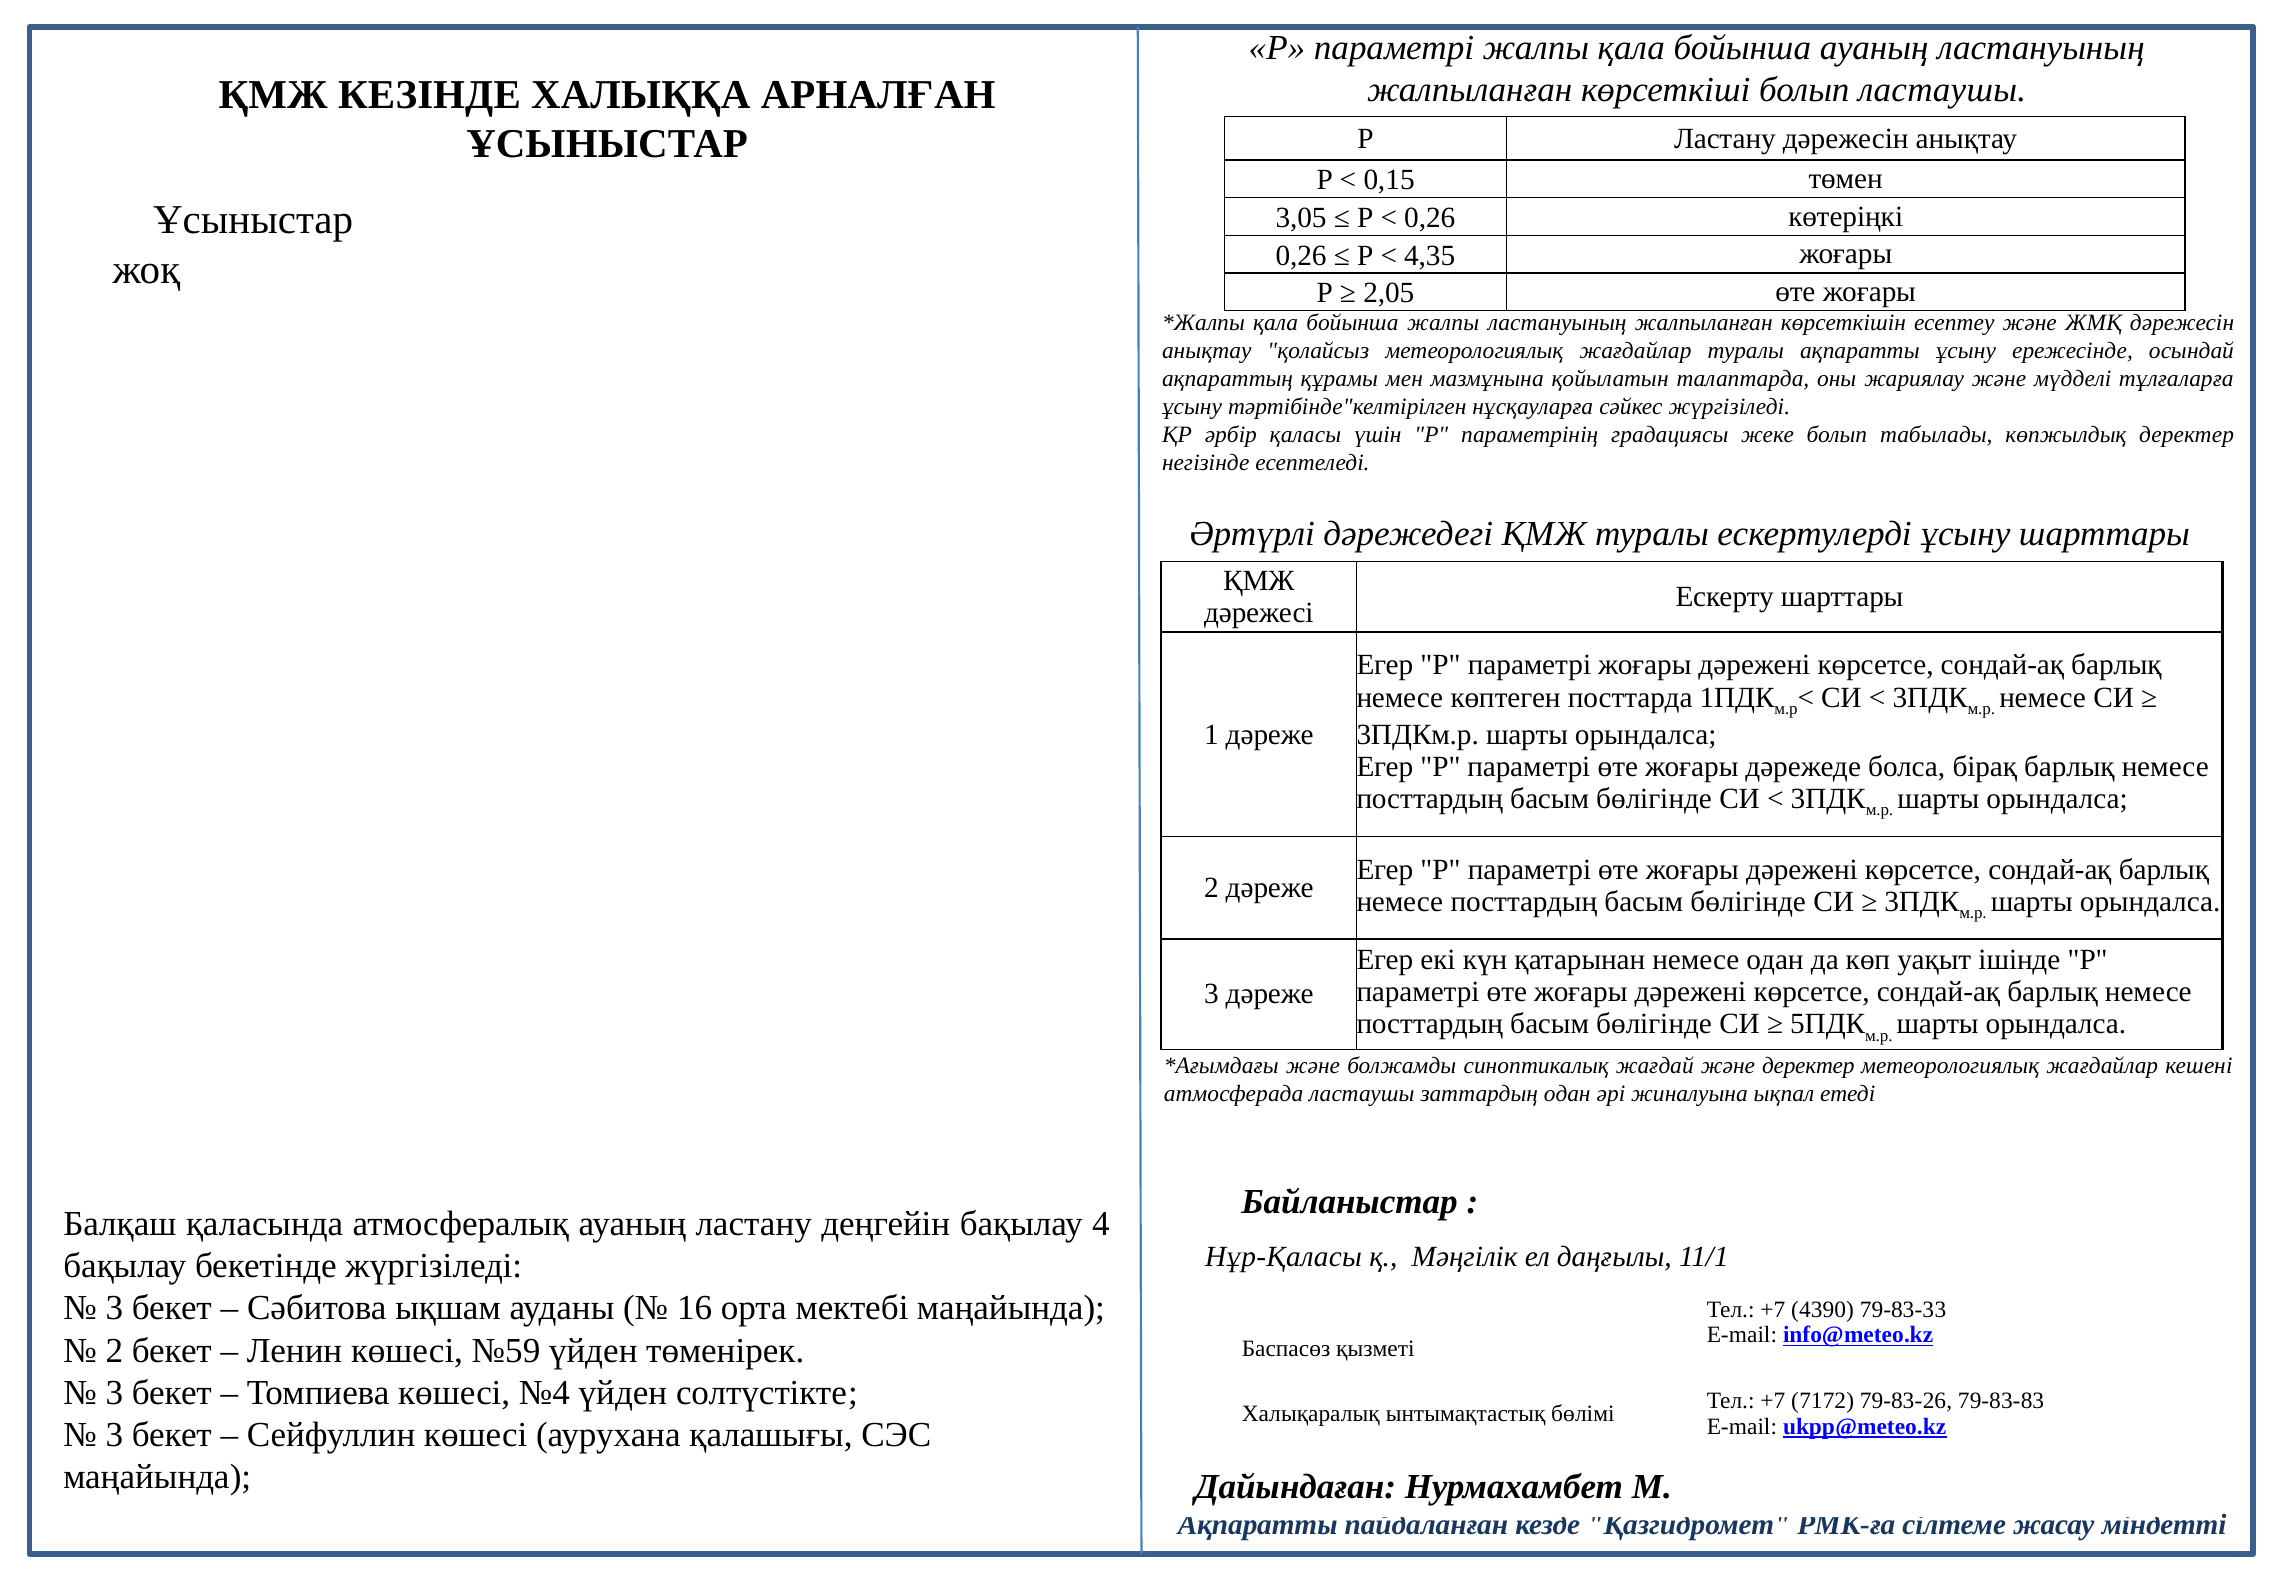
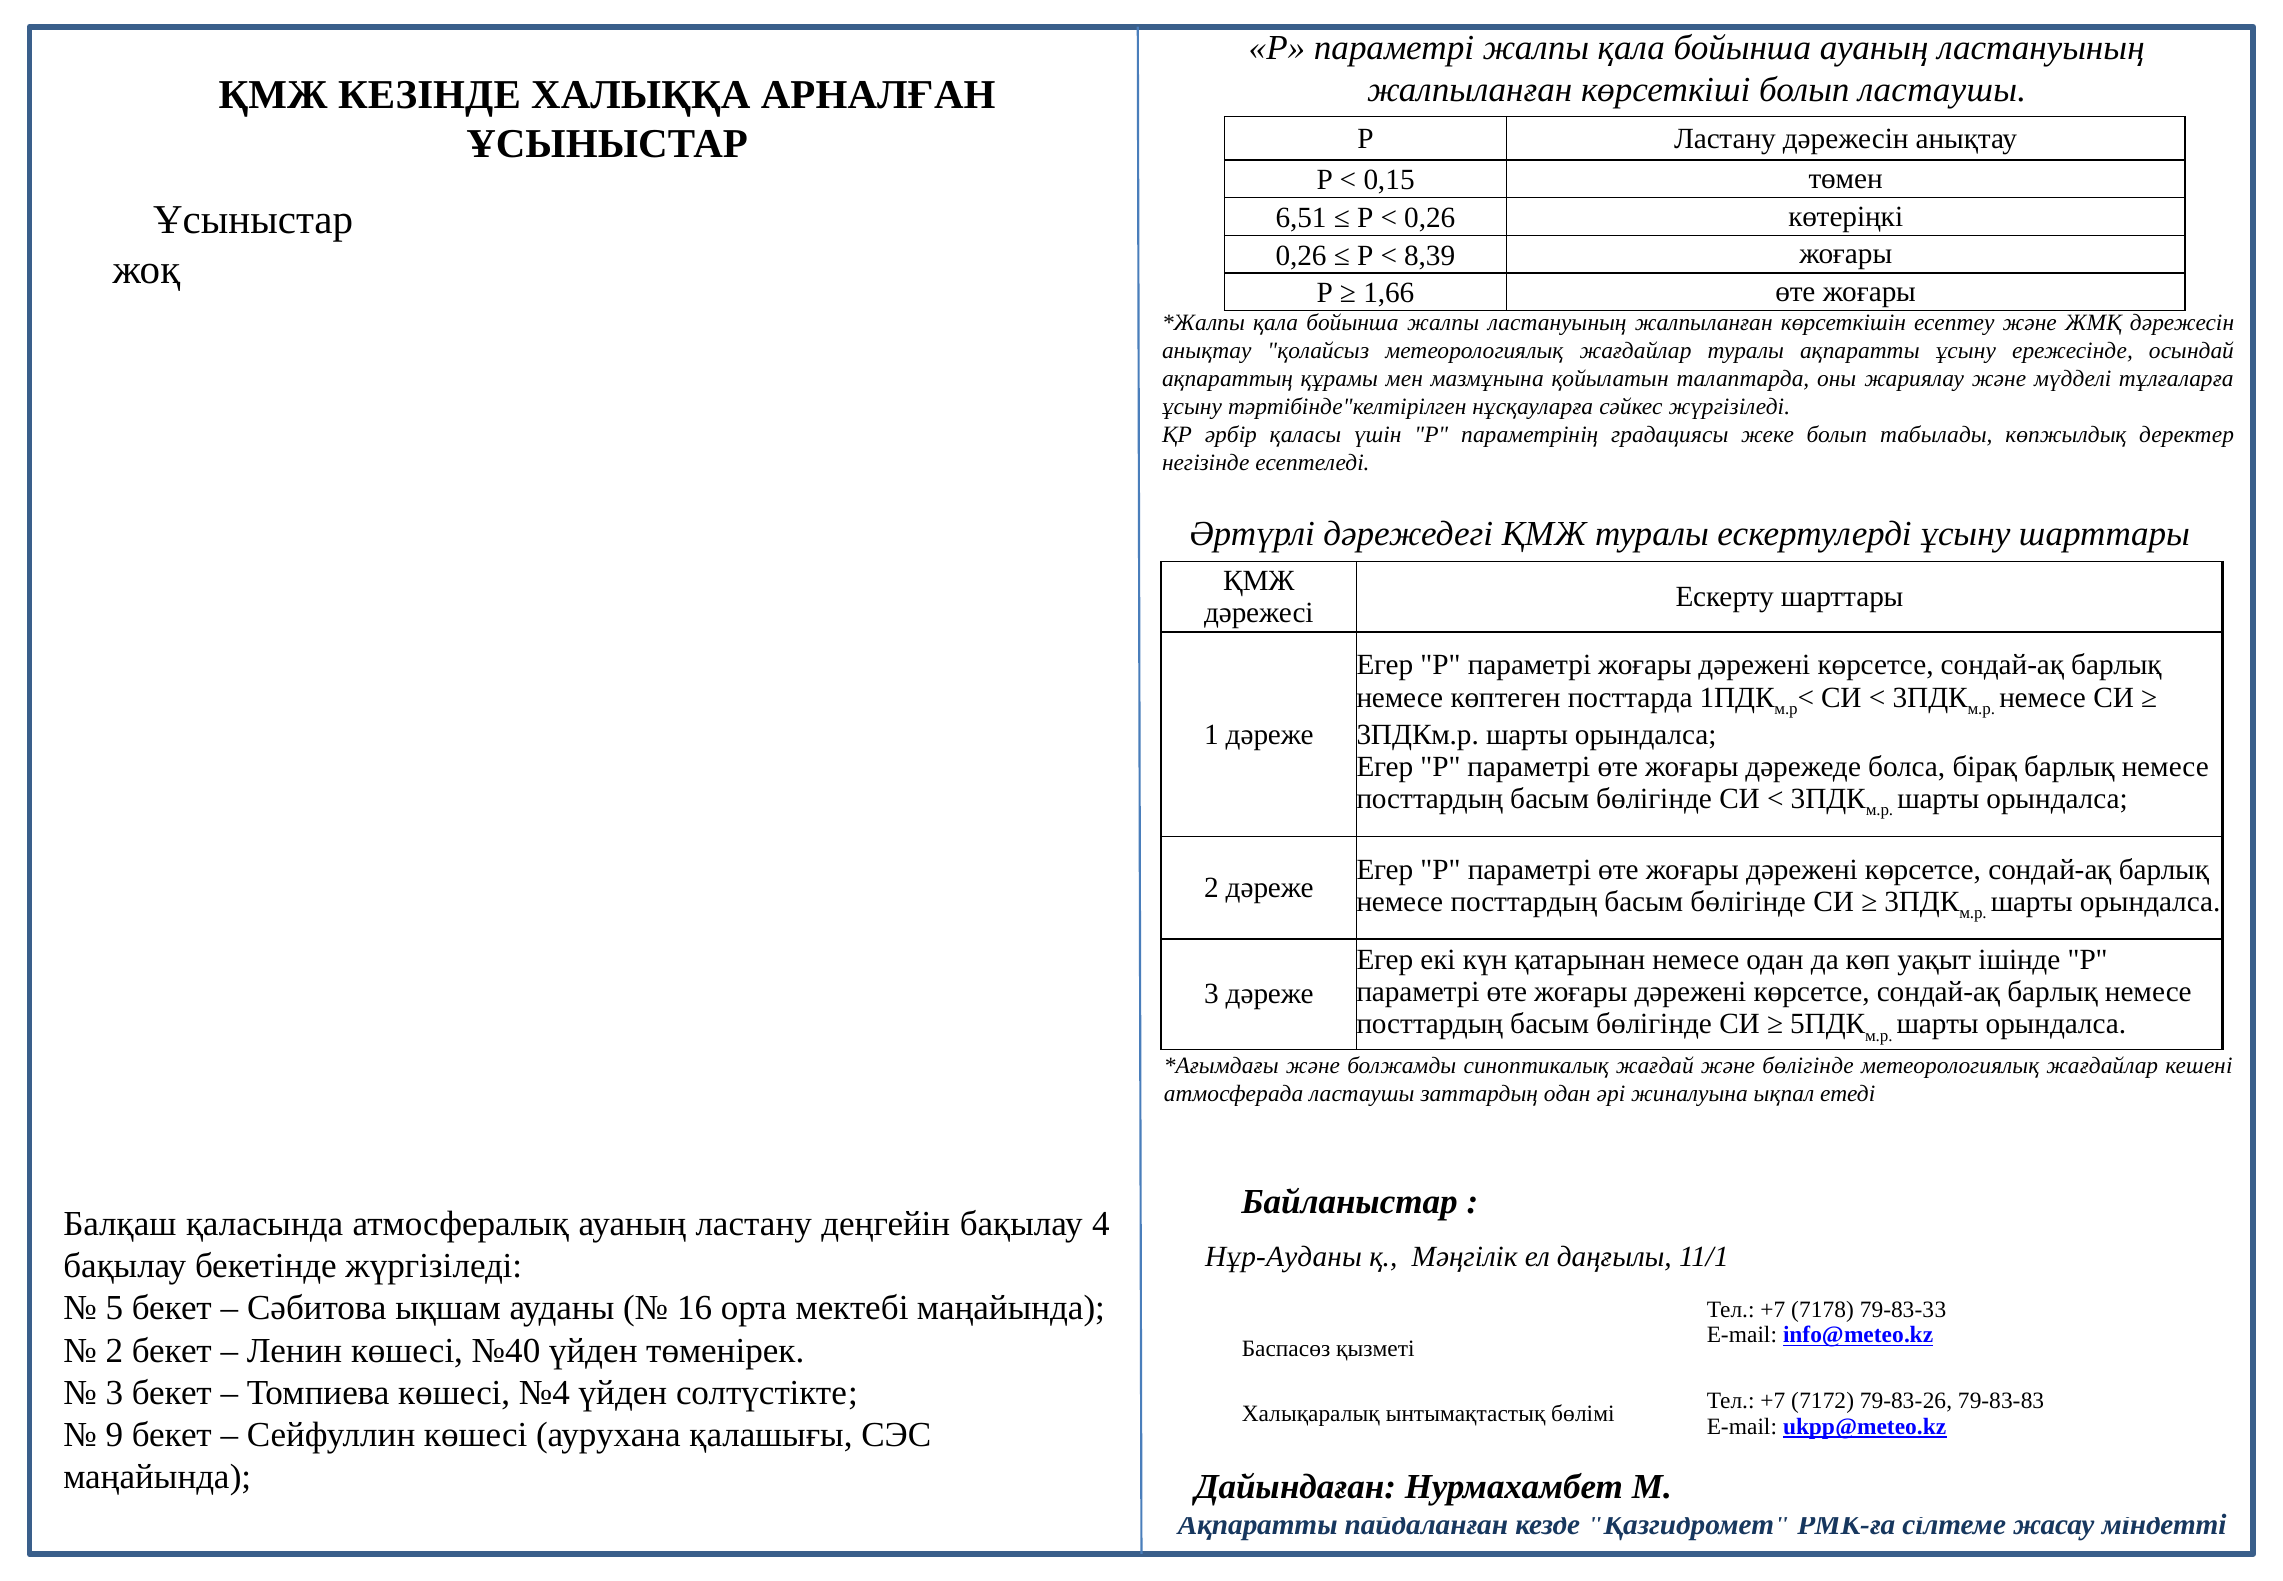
3,05: 3,05 -> 6,51 (1301, 218)
4,35: 4,35 -> 8,39 (1430, 255)
2,05: 2,05 -> 1,66 (1389, 293)
және деректер: деректер -> бөлігінде (1808, 1066)
Нұр-Қаласы: Нұр-Қаласы -> Нұр-Ауданы (1284, 1257)
3: 3 -> 5 (114, 1308)
4390: 4390 -> 7178 (1823, 1309)
№59: №59 -> №40 (506, 1350)
3: 3 -> 9 (114, 1434)
